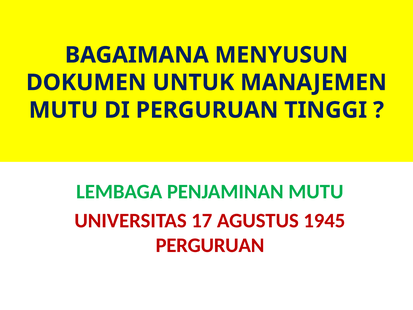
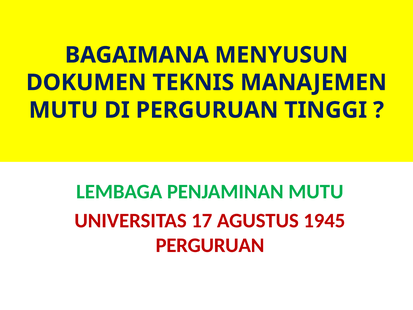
UNTUK: UNTUK -> TEKNIS (193, 82)
